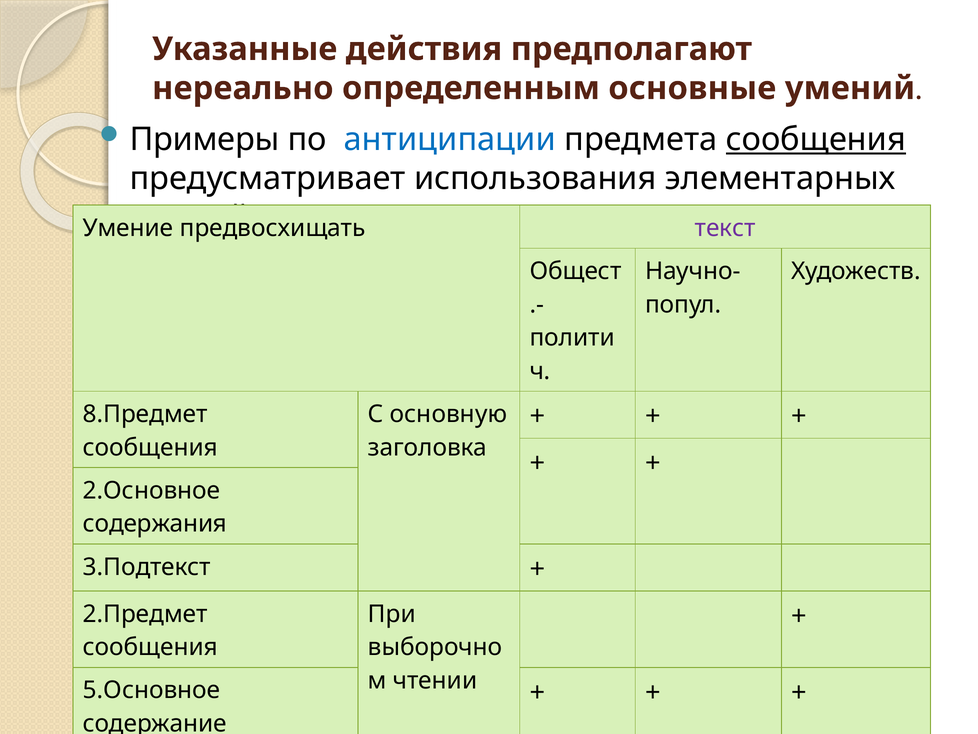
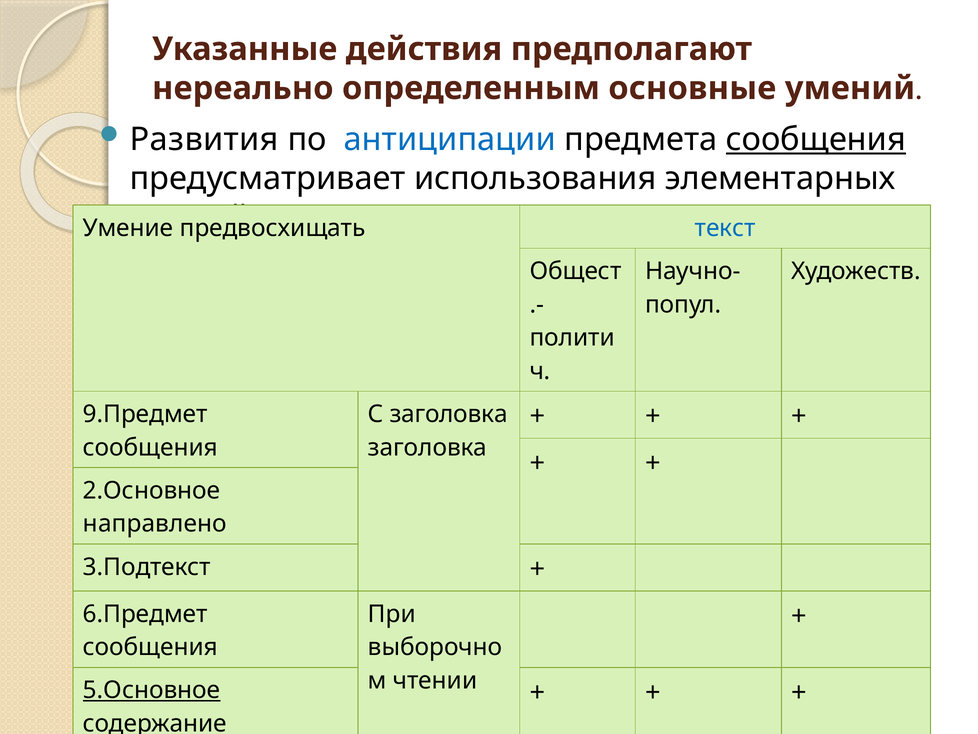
Примеры: Примеры -> Развития (204, 139)
текст colour: purple -> blue (725, 228)
8.Предмет: 8.Предмет -> 9.Предмет (145, 414)
С основную: основную -> заголовка (449, 414)
содержания: содержания -> направлено (155, 524)
2.Предмет: 2.Предмет -> 6.Предмет (145, 614)
5.Основное underline: none -> present (152, 690)
